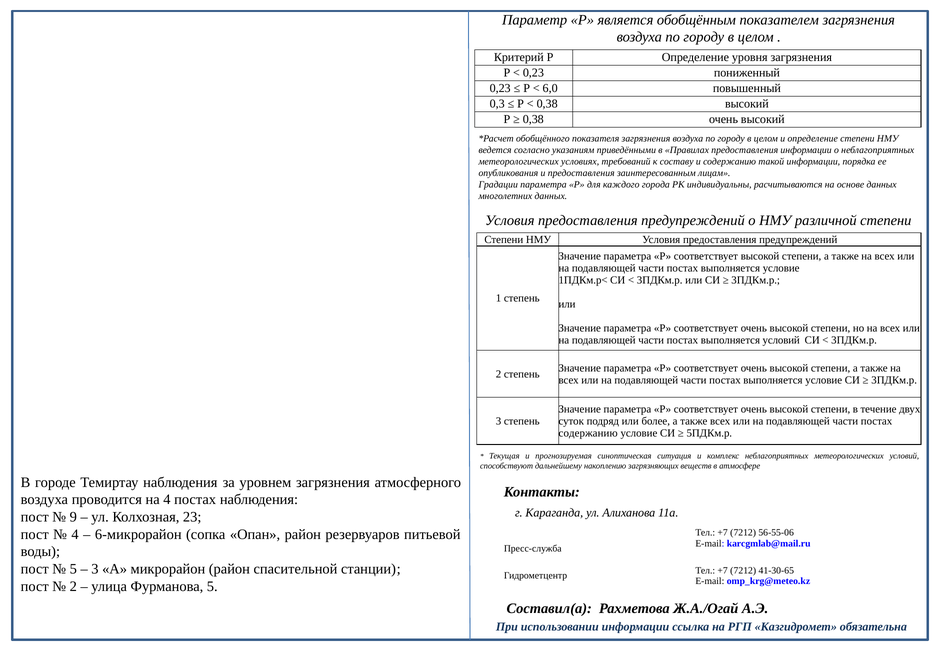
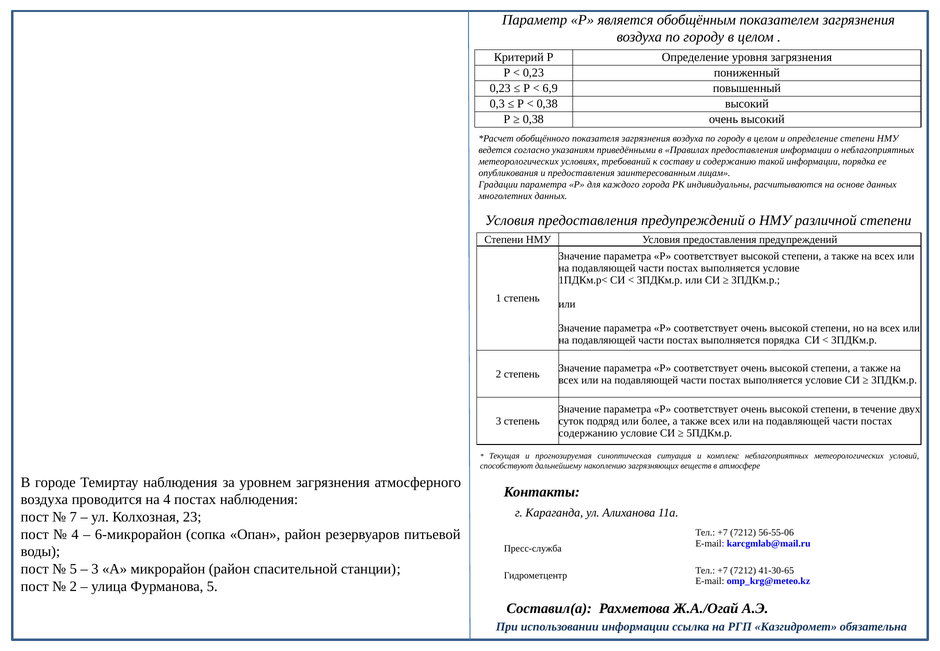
6,0: 6,0 -> 6,9 (550, 88)
выполняется условий: условий -> порядка (781, 340)
9: 9 -> 7 (73, 517)
